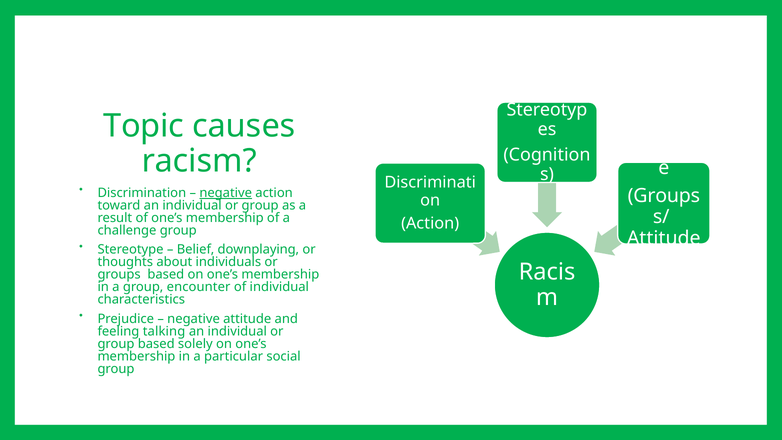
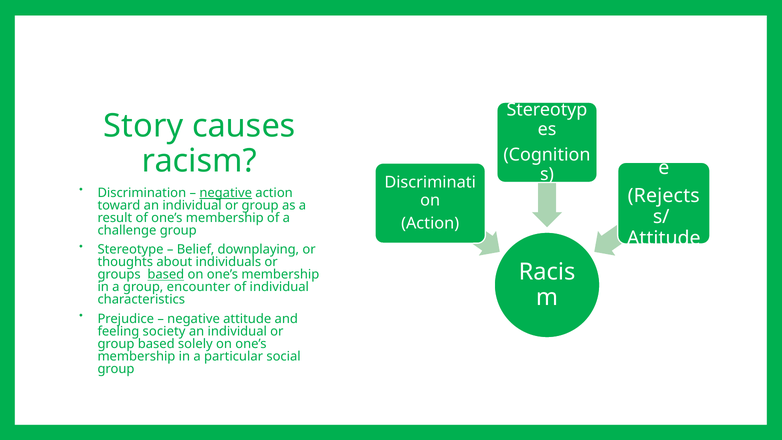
Topic: Topic -> Story (143, 126)
Groups: Groups -> Rejects (664, 196)
based underline: none -> present (166, 275)
talking: talking -> society (164, 331)
